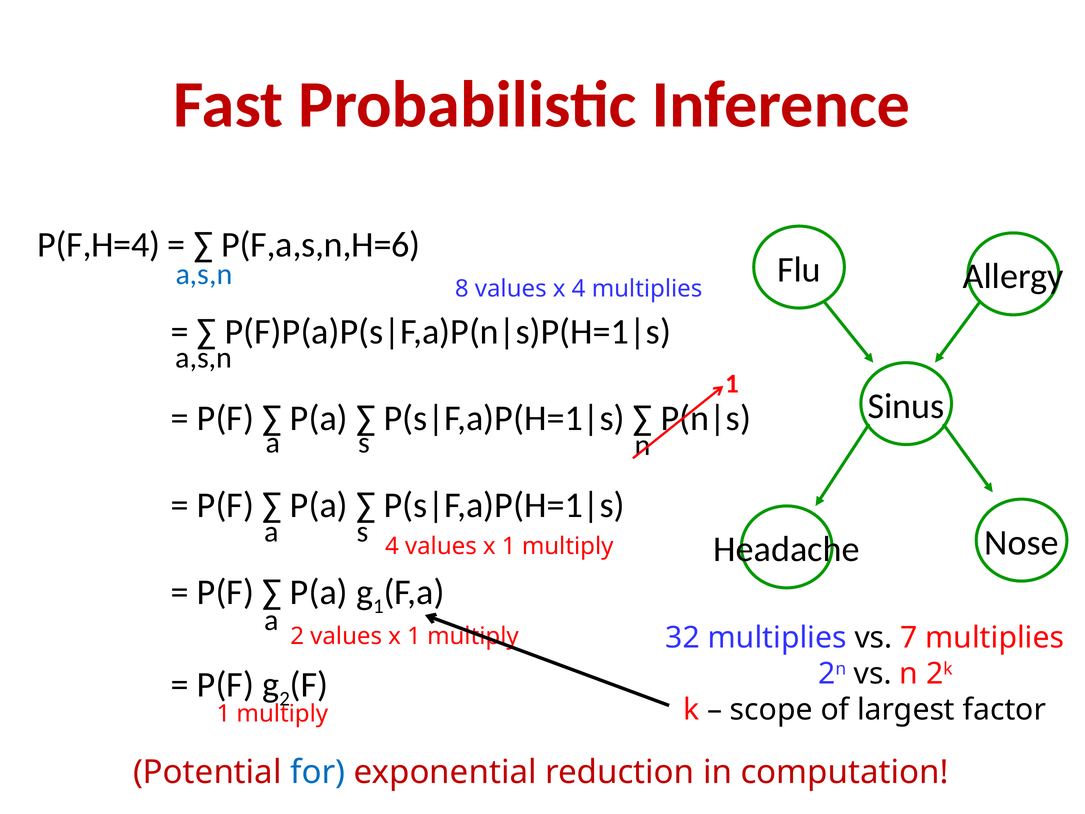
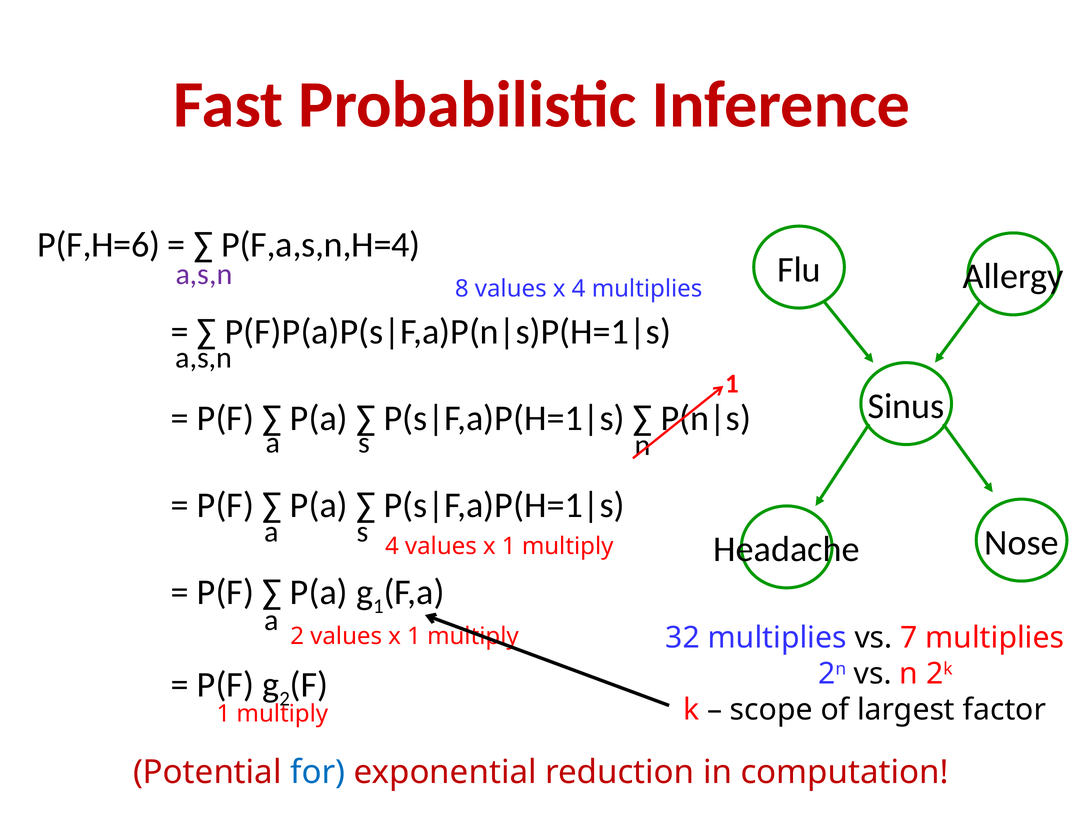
P(F,H=4: P(F,H=4 -> P(F,H=6 (99, 245)
P(F,a,s,n,H=6: P(F,a,s,n,H=6 -> P(F,a,s,n,H=4 (321, 245)
a,s,n colour: blue -> purple (204, 274)
